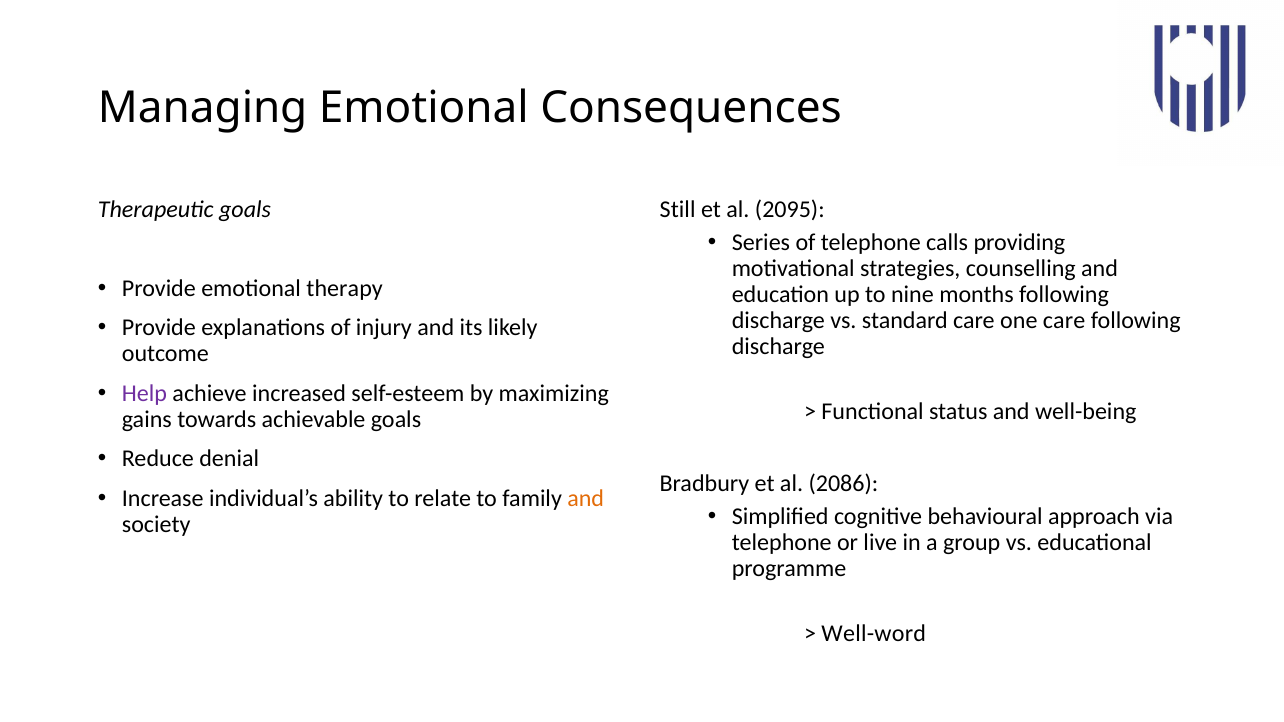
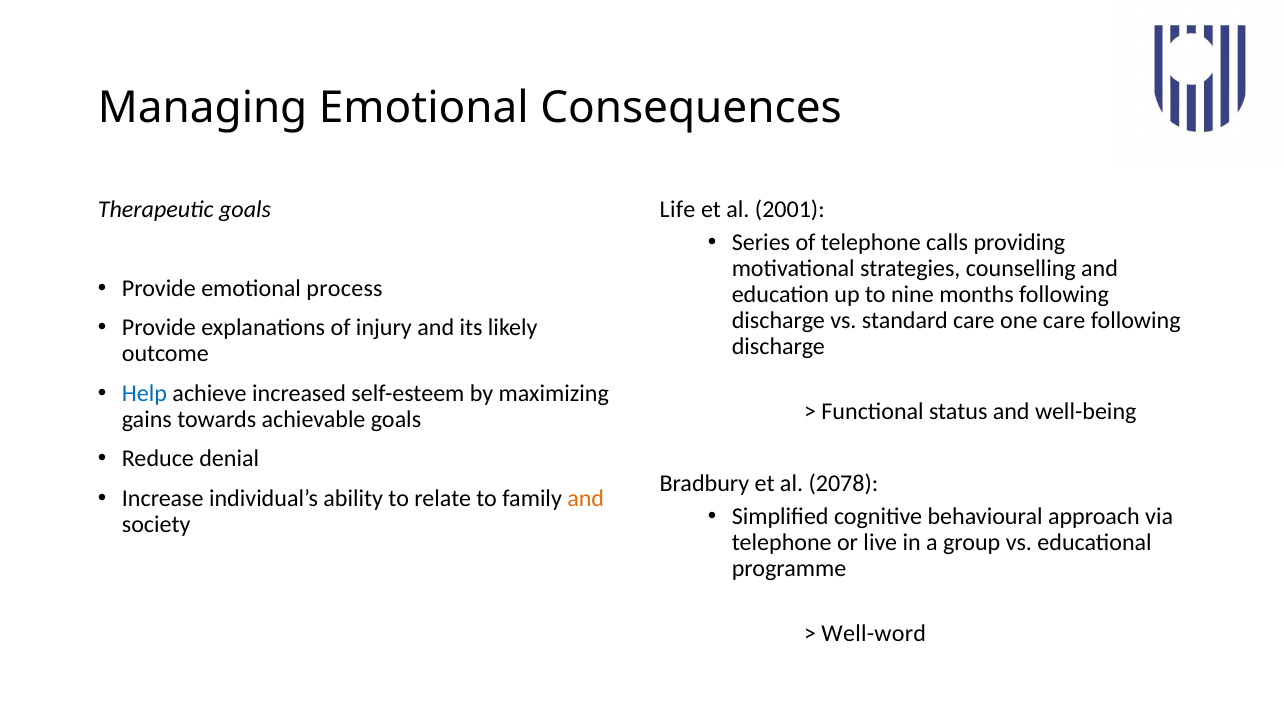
Still: Still -> Life (678, 210)
2095: 2095 -> 2001 (790, 210)
therapy: therapy -> process (345, 289)
Help colour: purple -> blue (144, 393)
2086: 2086 -> 2078 (843, 484)
